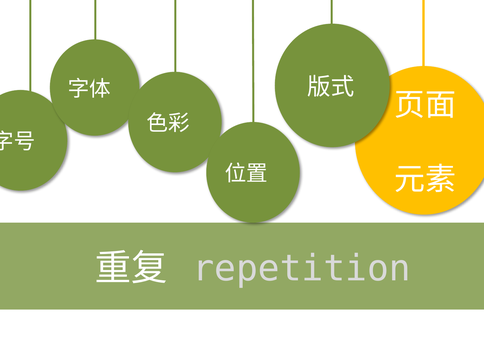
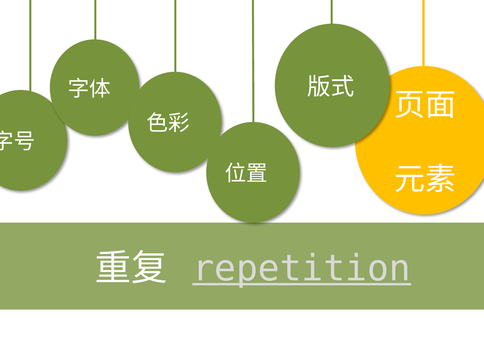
repetition underline: none -> present (302, 269)
